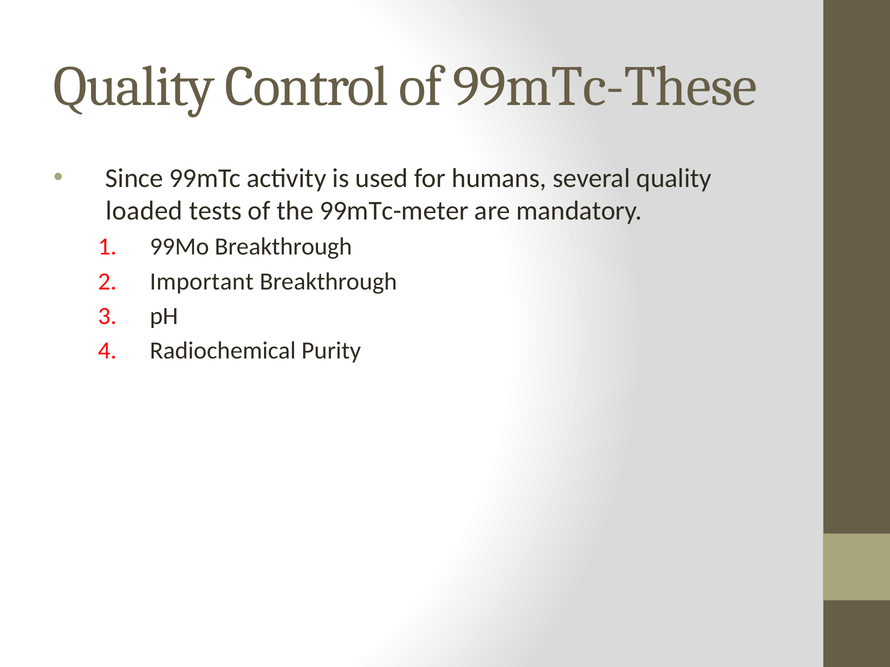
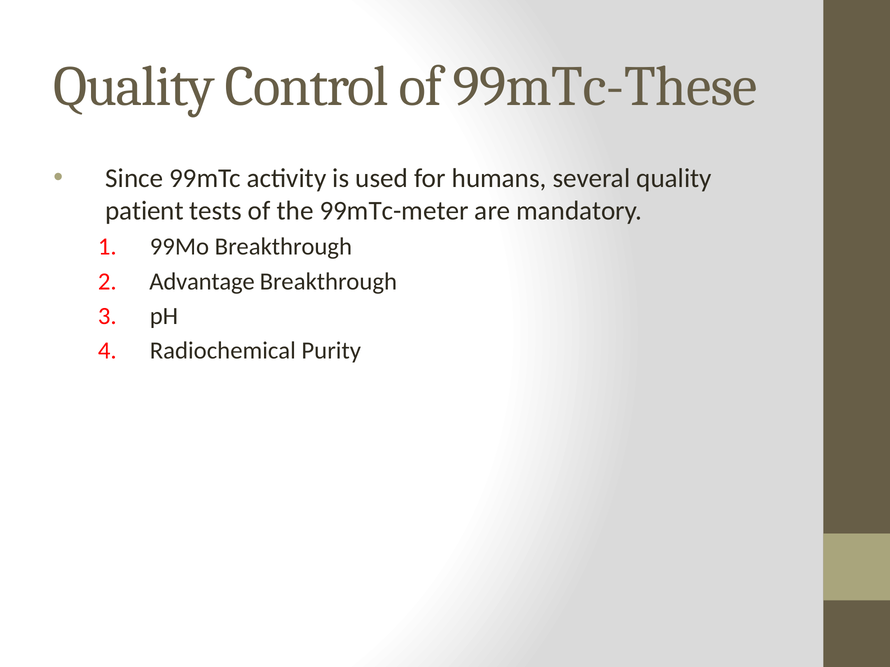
loaded: loaded -> patient (144, 211)
Important: Important -> Advantage (202, 282)
